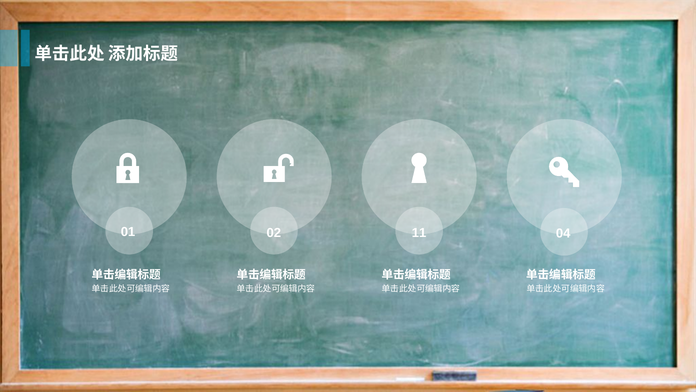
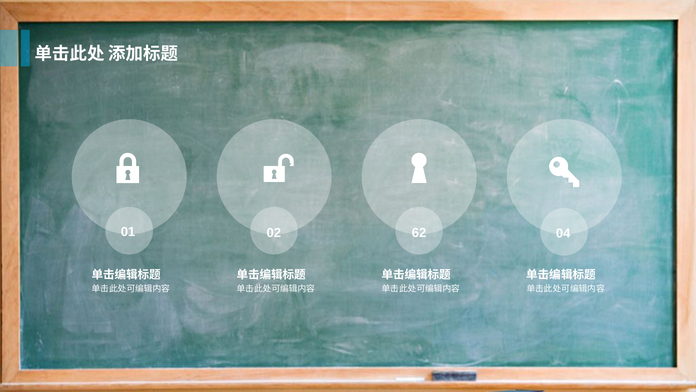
11: 11 -> 62 (419, 232)
